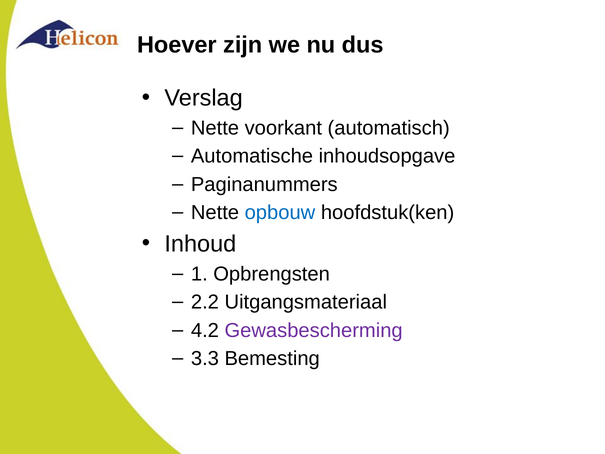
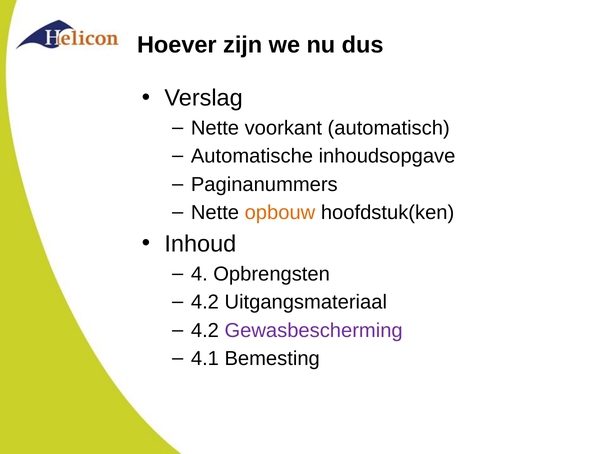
opbouw colour: blue -> orange (280, 213)
1: 1 -> 4 (199, 274)
2.2: 2.2 -> 4.2 (205, 302)
3.3: 3.3 -> 4.1 (205, 359)
